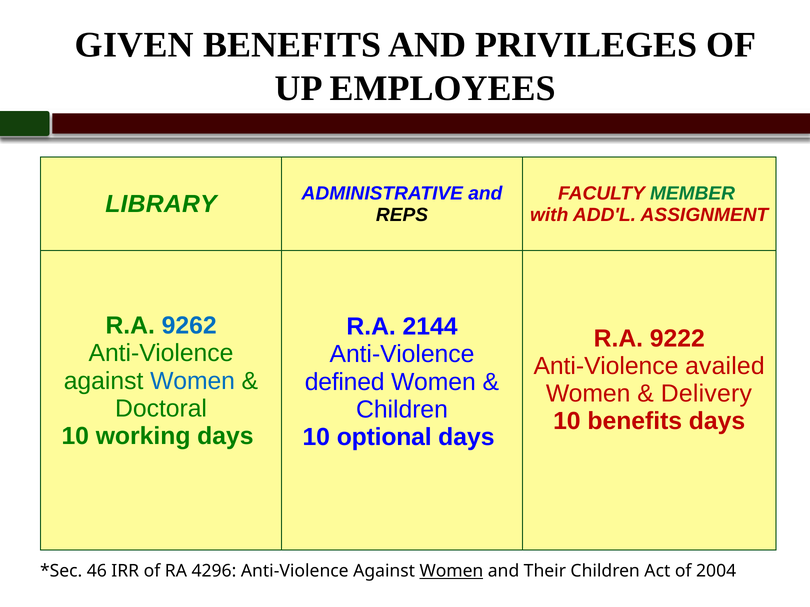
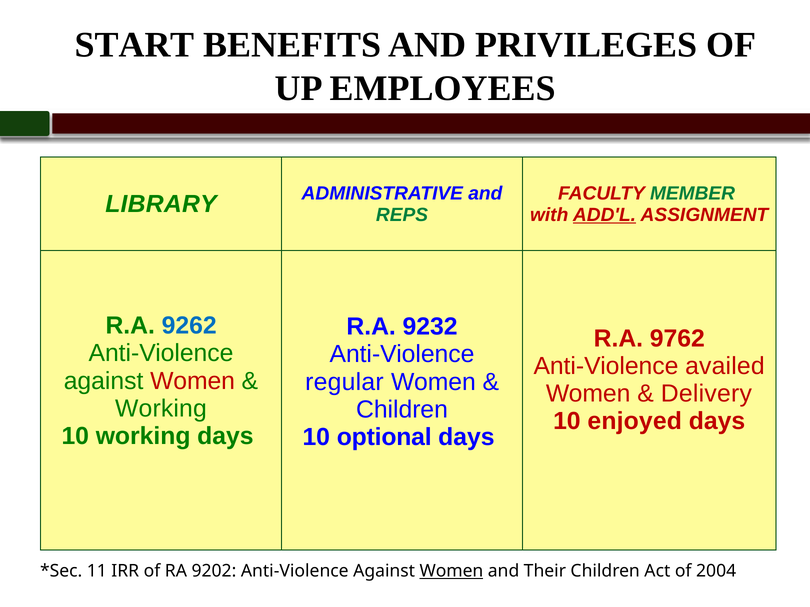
GIVEN: GIVEN -> START (135, 45)
REPS colour: black -> green (402, 215)
ADD'L underline: none -> present (605, 215)
2144: 2144 -> 9232 (430, 327)
9222: 9222 -> 9762 (677, 339)
Women colour: blue -> red (193, 381)
defined: defined -> regular (344, 382)
Doctoral: Doctoral -> Working (161, 409)
10 benefits: benefits -> enjoyed (635, 422)
46: 46 -> 11 (97, 571)
4296: 4296 -> 9202 (214, 571)
